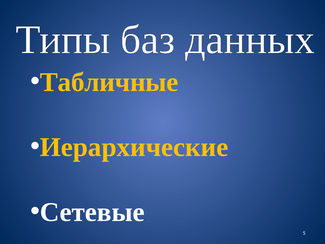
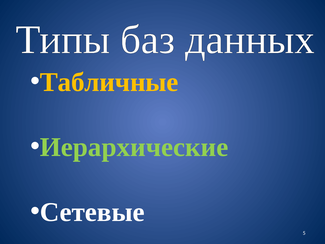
Иерархические colour: yellow -> light green (134, 147)
